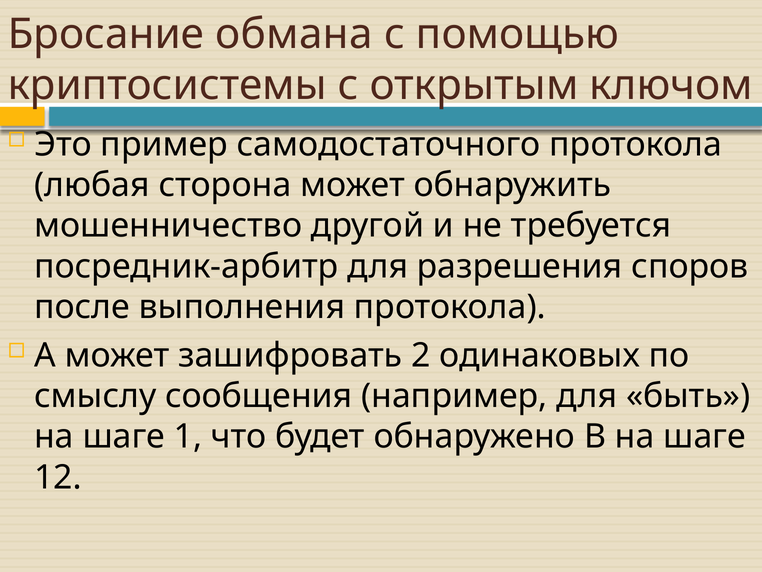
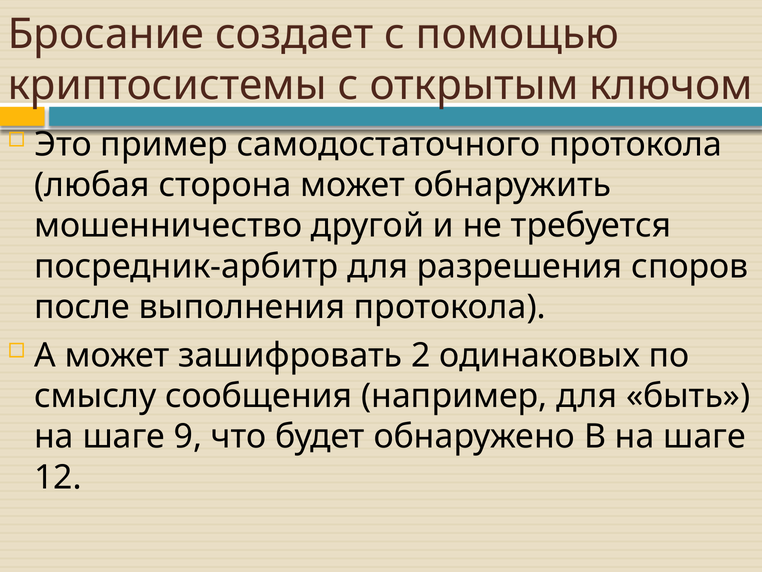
обмана: обмана -> создает (294, 34)
1: 1 -> 9 (188, 436)
